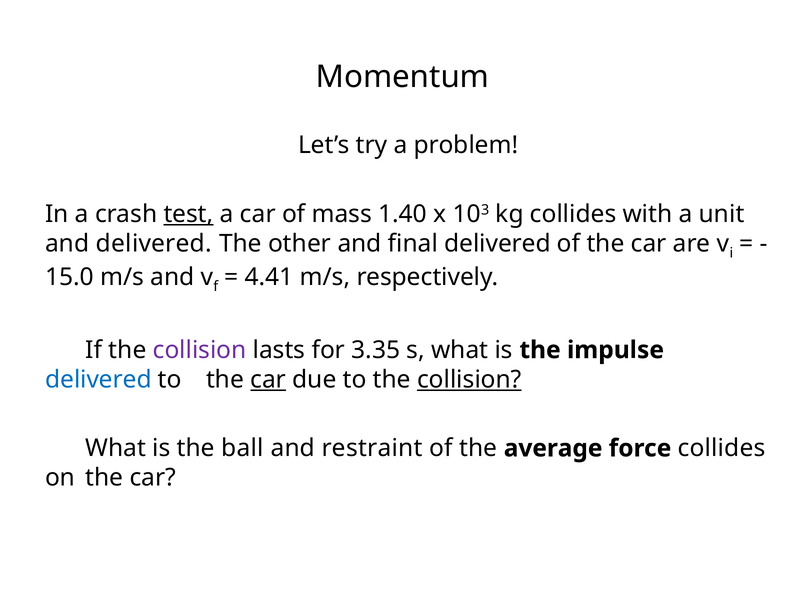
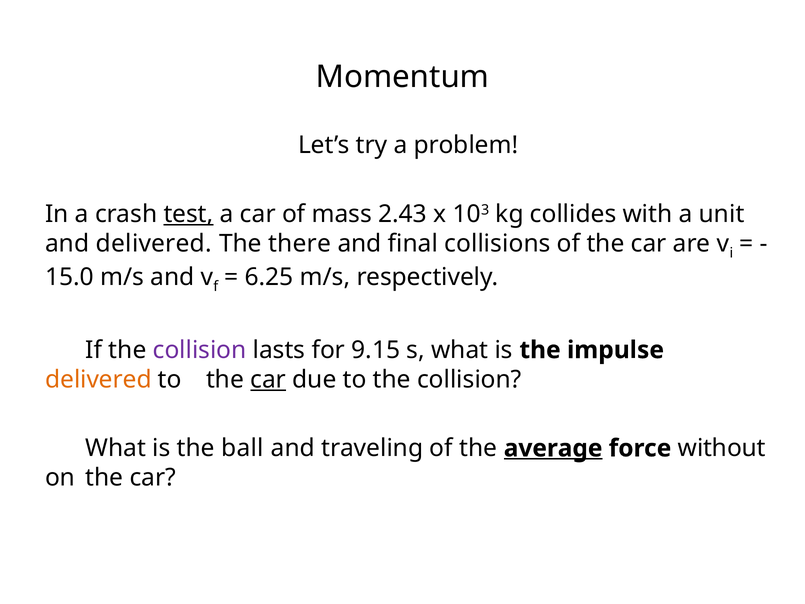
1.40: 1.40 -> 2.43 (403, 214)
other: other -> there (299, 244)
final delivered: delivered -> collisions (497, 244)
4.41: 4.41 -> 6.25 (269, 277)
3.35: 3.35 -> 9.15 (376, 350)
delivered colour: blue -> orange (98, 379)
collision underline: present -> none (469, 379)
restraint: restraint -> traveling (372, 448)
average underline: none -> present (553, 448)
force collides: collides -> without (722, 448)
